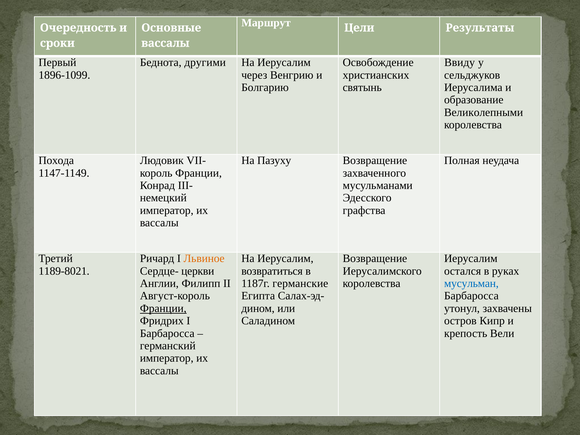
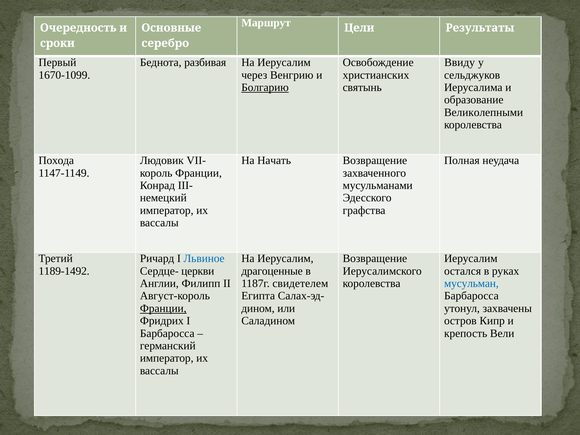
вассалы: вассалы -> серебро (165, 43)
другими: другими -> разбивая (205, 63)
1896-1099: 1896-1099 -> 1670-1099 (64, 75)
Болгарию underline: none -> present (265, 87)
Пазуху: Пазуху -> Начать (274, 161)
Львиное colour: orange -> blue (204, 259)
1189-8021: 1189-8021 -> 1189-1492 (64, 271)
возвратиться: возвратиться -> драгоценные (272, 271)
германские: германские -> свидетелем (300, 283)
